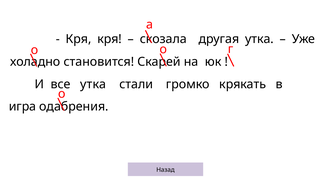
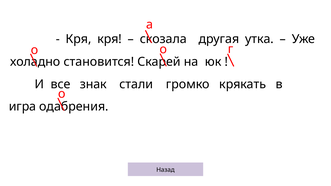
все утка: утка -> знак (93, 84)
